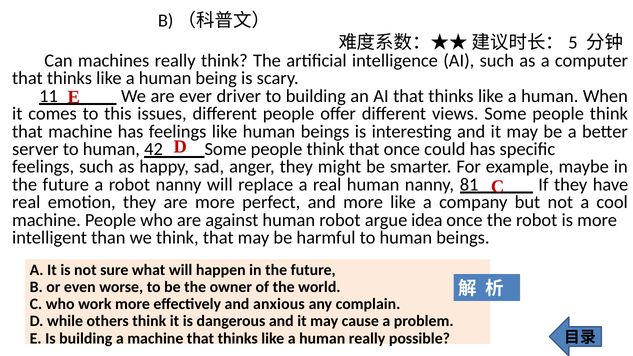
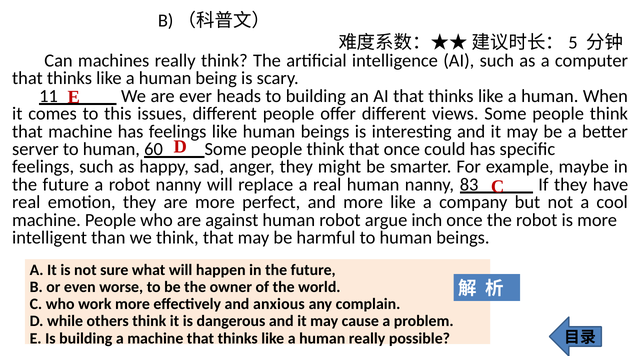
driver: driver -> heads (239, 96)
42: 42 -> 60 (154, 149)
81: 81 -> 83 (469, 185)
idea: idea -> inch (427, 220)
